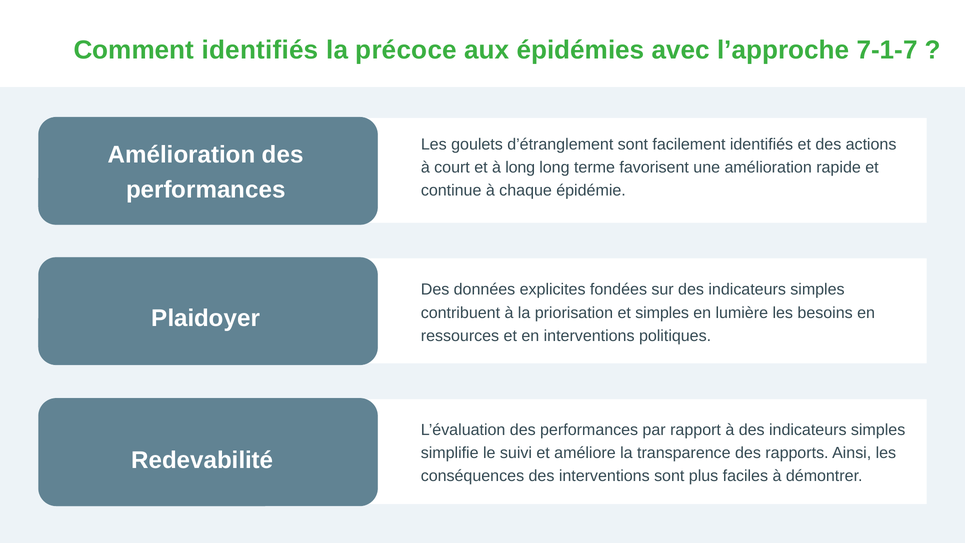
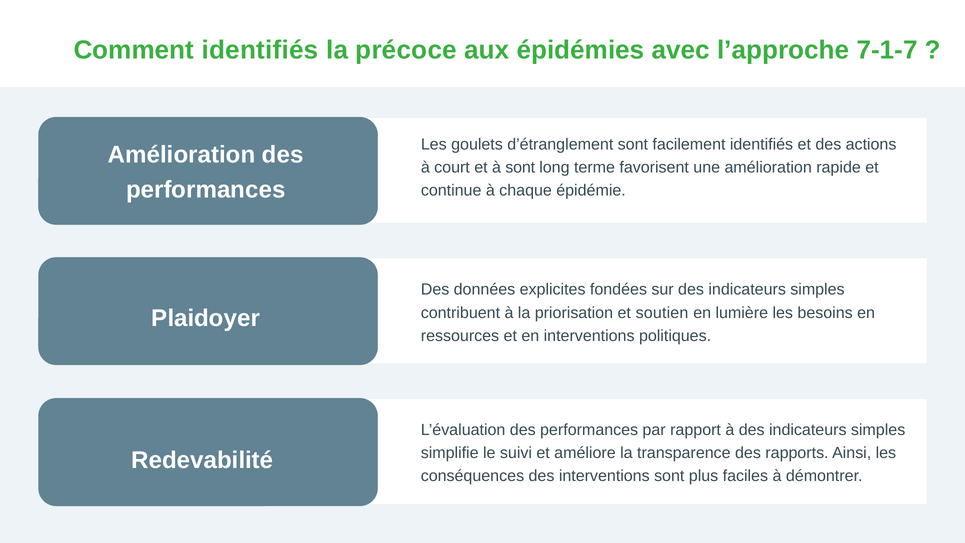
à long: long -> sont (520, 167)
et simples: simples -> soutien (662, 313)
